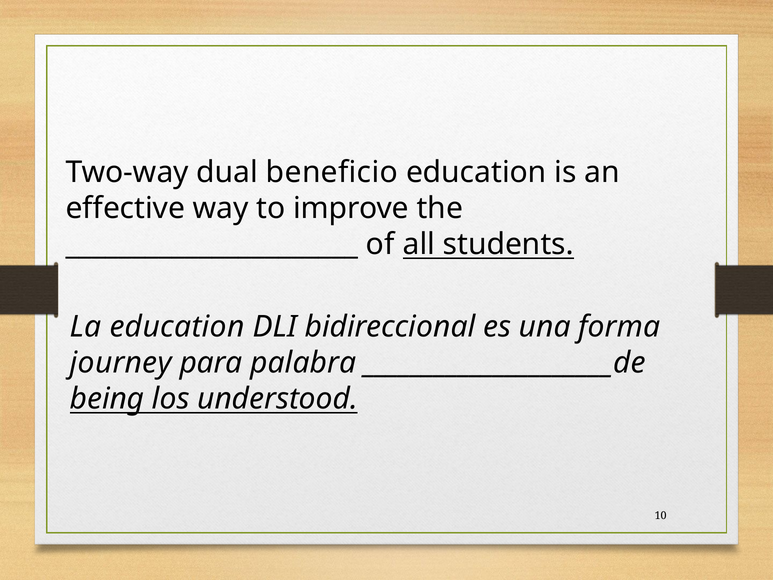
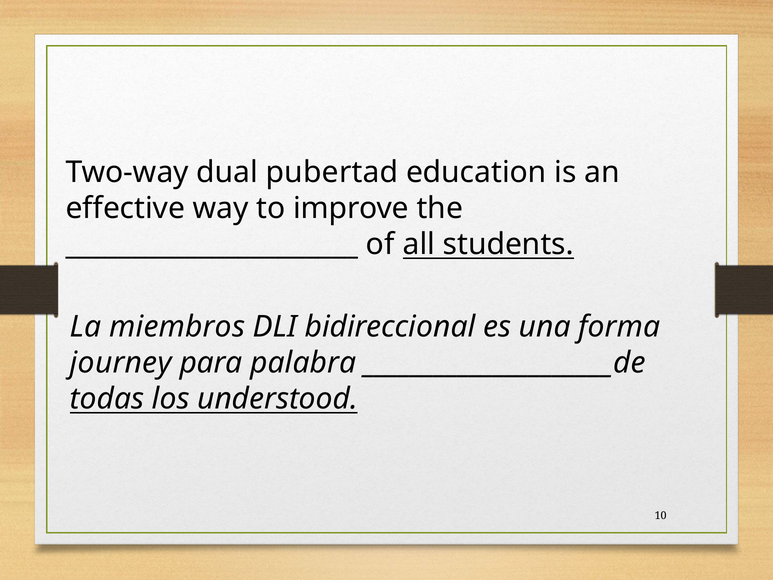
beneficio: beneficio -> pubertad (332, 172)
La education: education -> miembros (177, 327)
being: being -> todas (107, 399)
